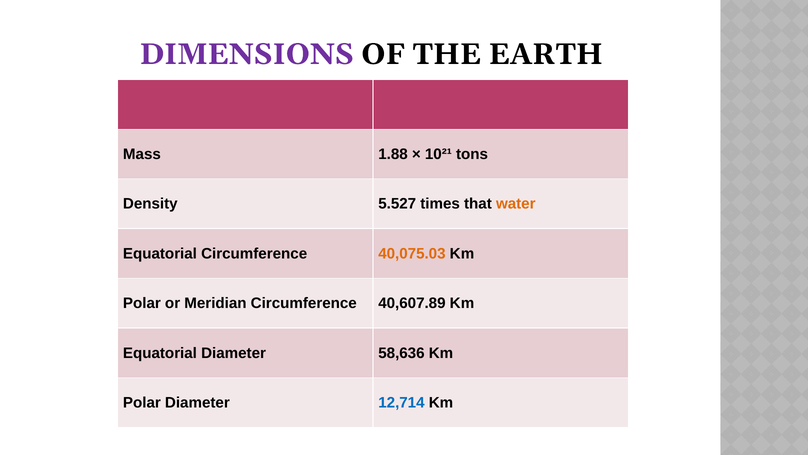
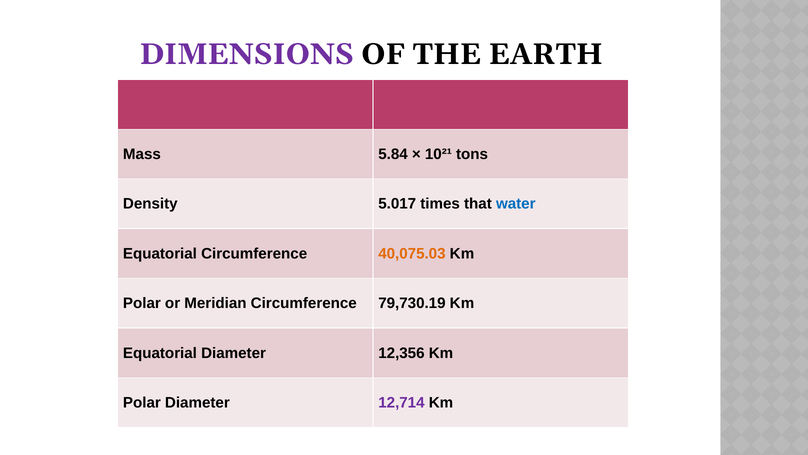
1.88: 1.88 -> 5.84 (393, 154)
5.527: 5.527 -> 5.017 (397, 204)
water colour: orange -> blue (516, 204)
40,607.89: 40,607.89 -> 79,730.19 (412, 303)
58,636: 58,636 -> 12,356 (401, 353)
12,714 colour: blue -> purple (401, 402)
